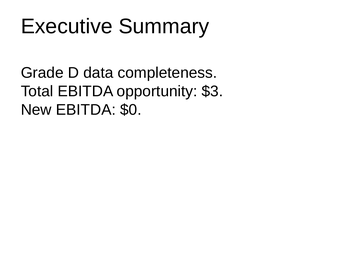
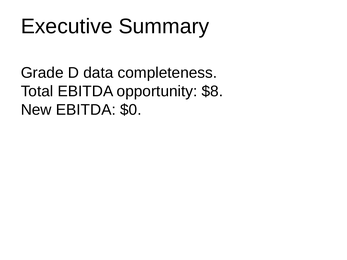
$3: $3 -> $8 (212, 91)
